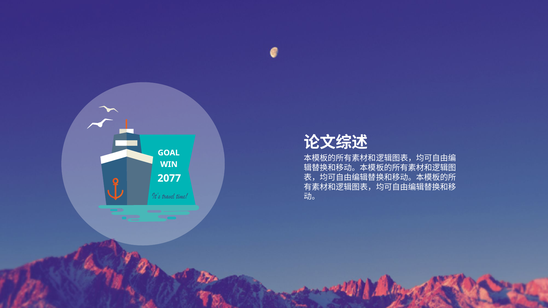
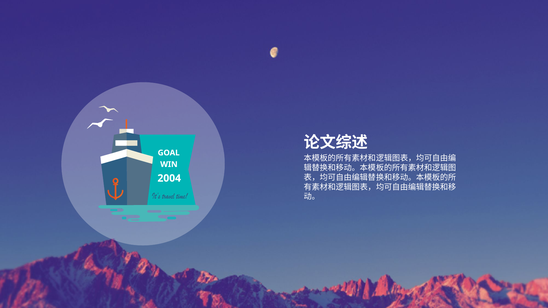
2077: 2077 -> 2004 (169, 178)
